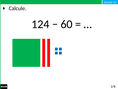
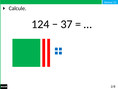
60: 60 -> 37 (67, 24)
